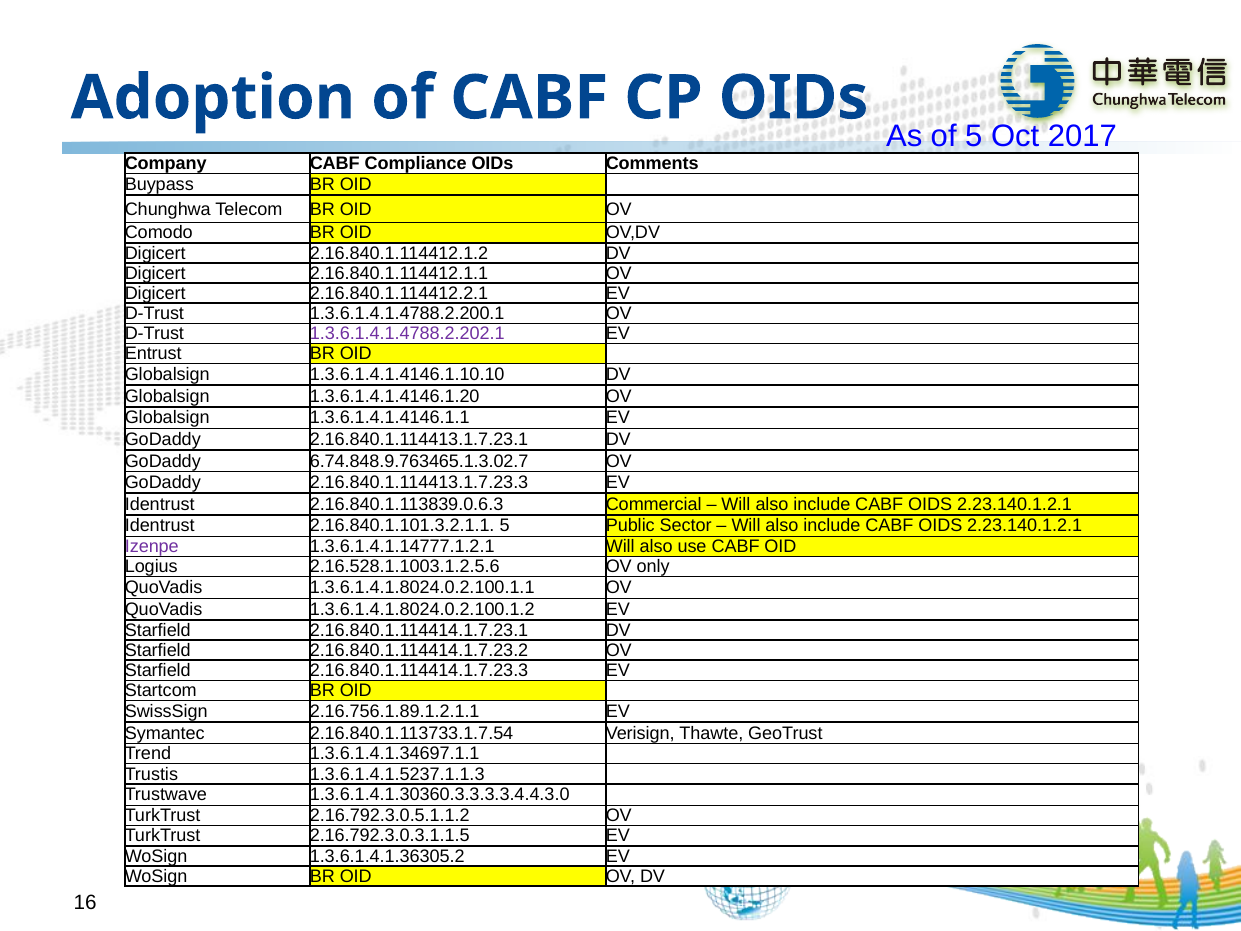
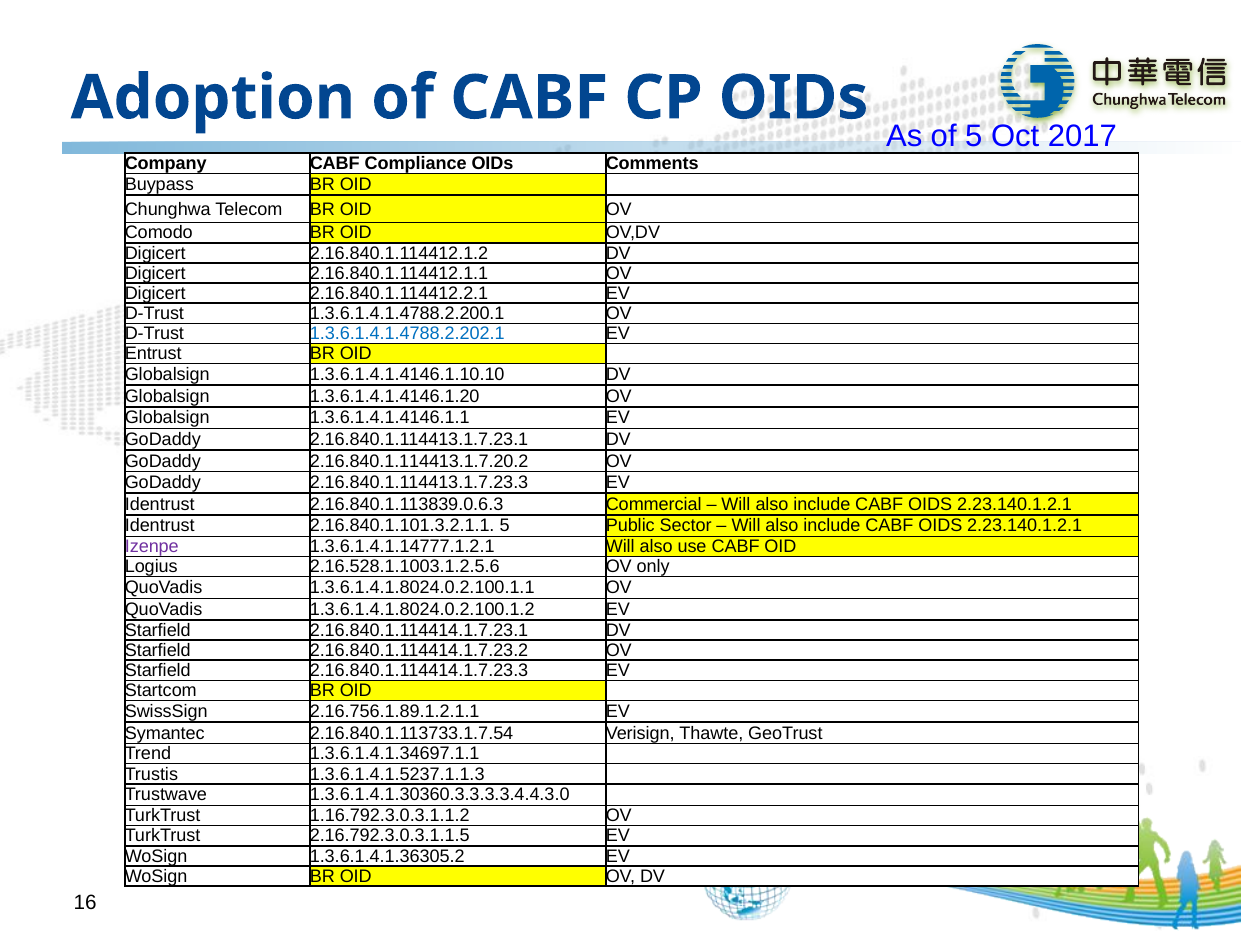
1.3.6.1.4.1.4788.2.202.1 colour: purple -> blue (407, 334)
6.74.848.9.763465.1.3.02.7: 6.74.848.9.763465.1.3.02.7 -> 2.16.840.1.114413.1.7.20.2 (419, 461)
2.16.792.3.0.5.1.1.2: 2.16.792.3.0.5.1.1.2 -> 1.16.792.3.0.3.1.1.2 (390, 816)
